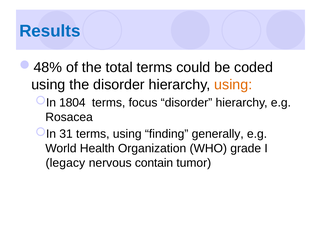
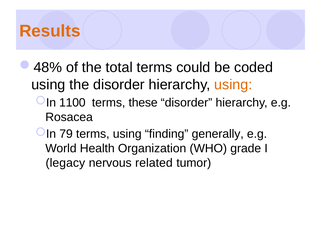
Results colour: blue -> orange (50, 31)
1804: 1804 -> 1100 (72, 103)
focus: focus -> these (143, 103)
31: 31 -> 79 (66, 134)
contain: contain -> related (154, 163)
